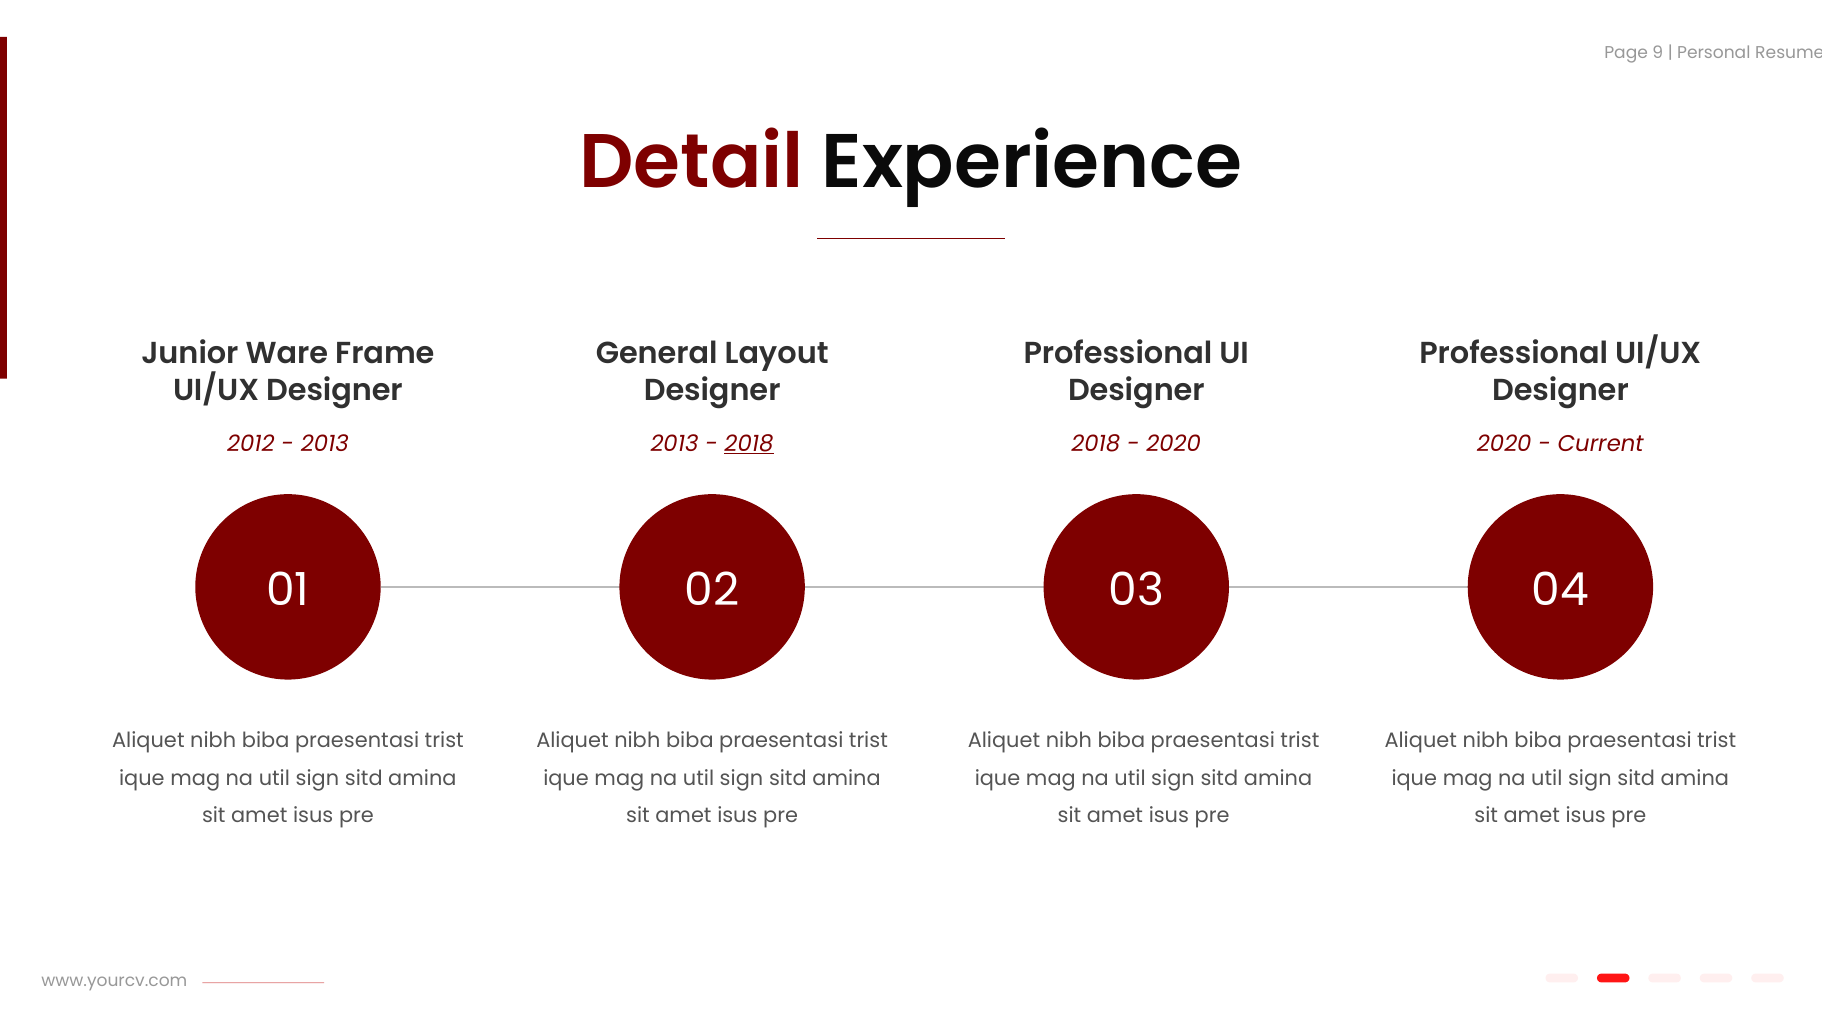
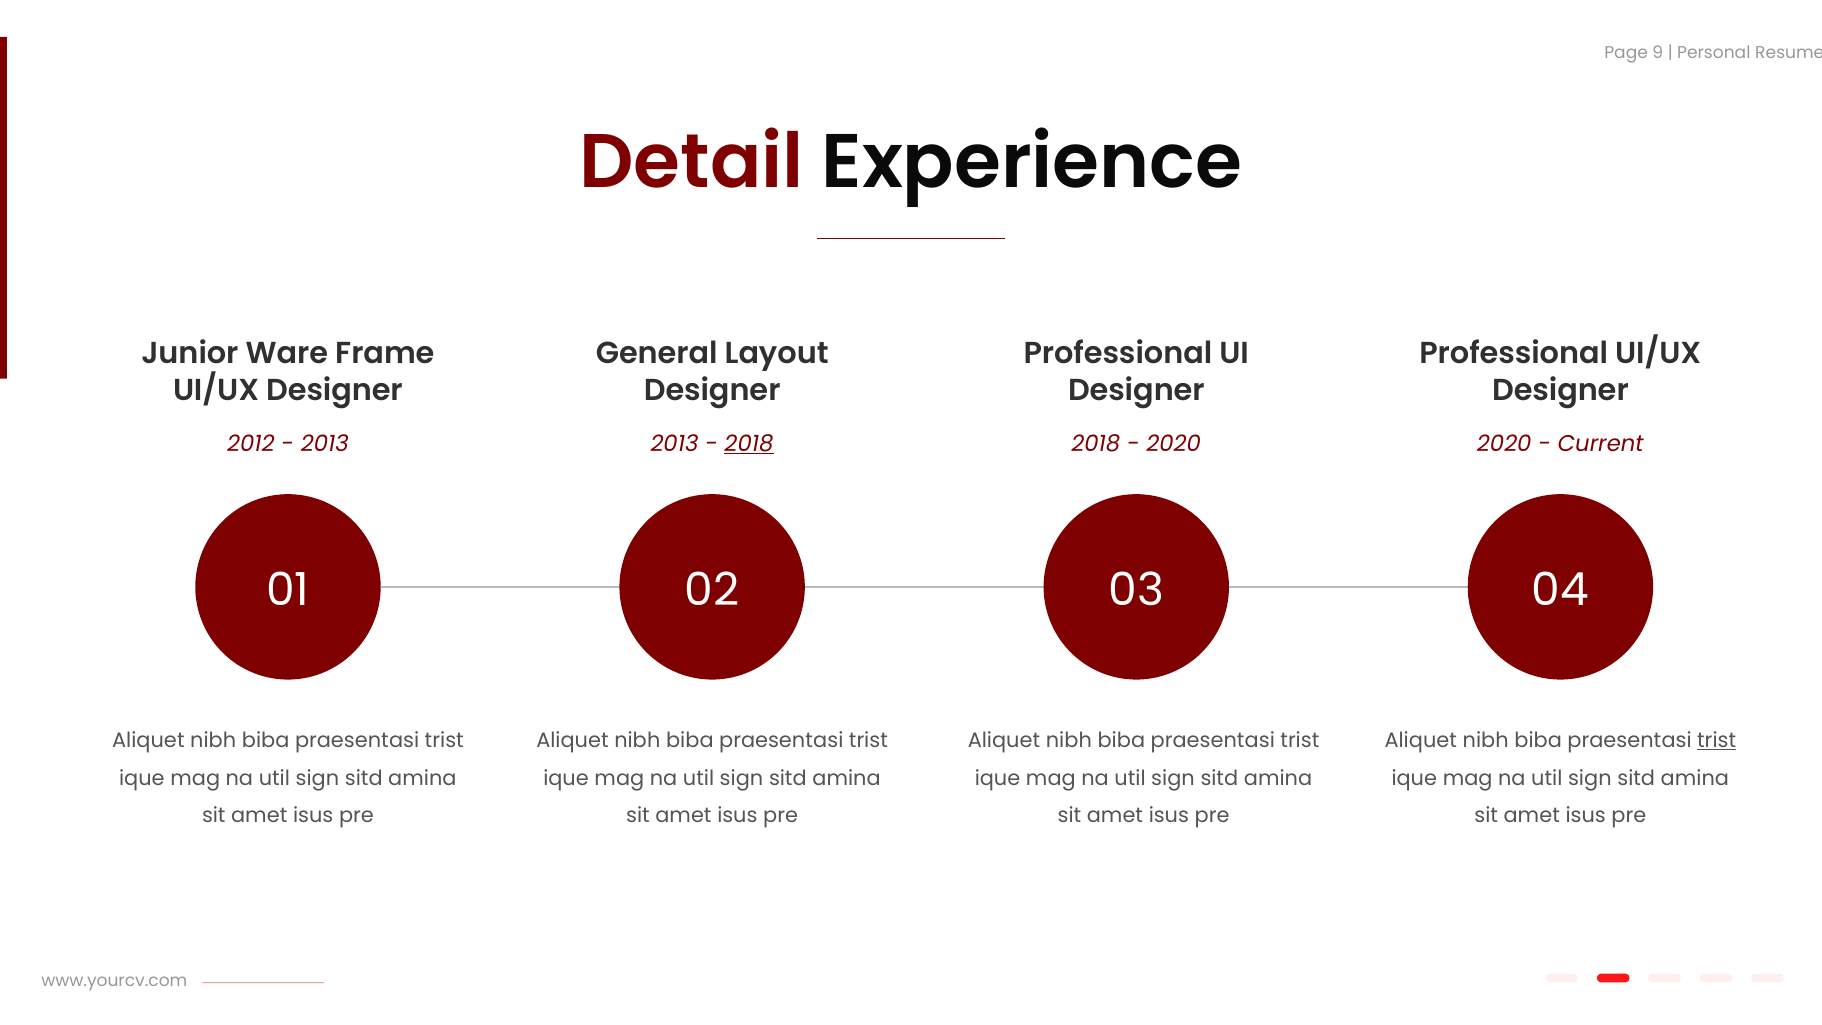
trist underline: none -> present (1717, 740)
